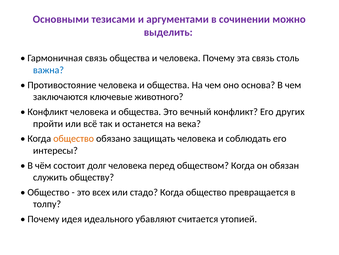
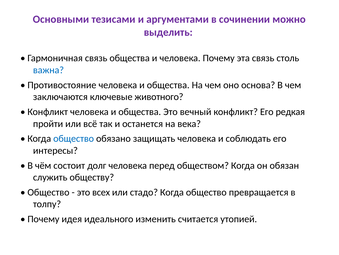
других: других -> редкая (290, 112)
общество colour: orange -> blue (74, 138)
убавляют: убавляют -> изменить (156, 219)
